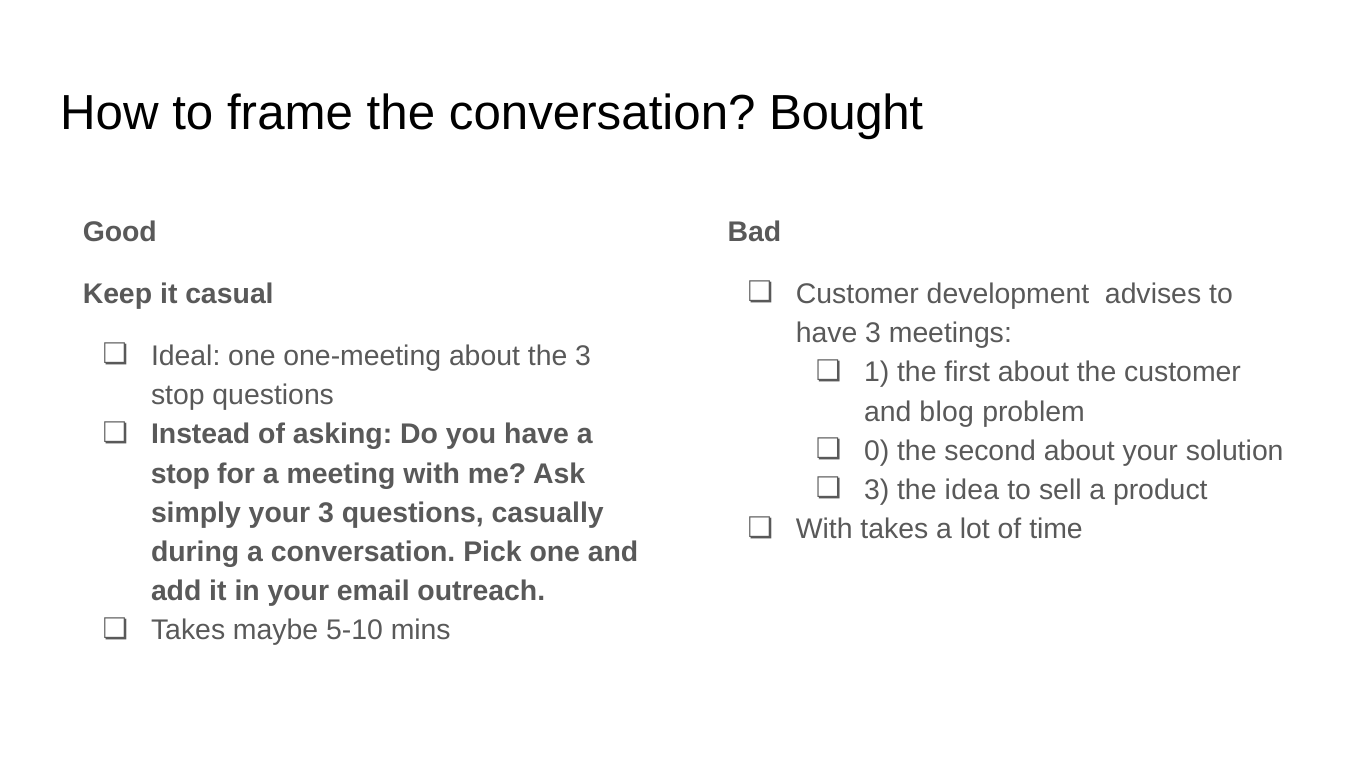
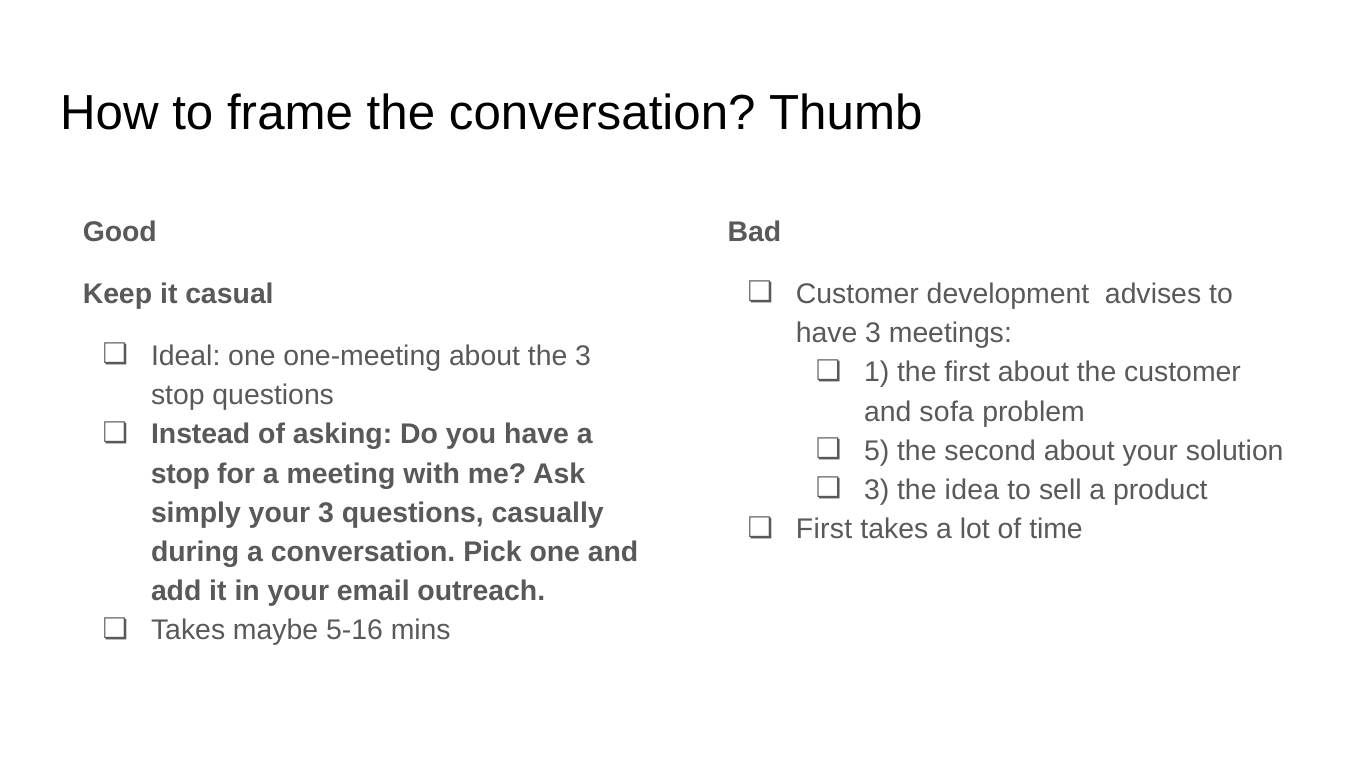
Bought: Bought -> Thumb (846, 113)
blog: blog -> sofa (947, 412)
0: 0 -> 5 (877, 451)
With: With -> First (824, 530)
5-10: 5-10 -> 5-16 (354, 631)
